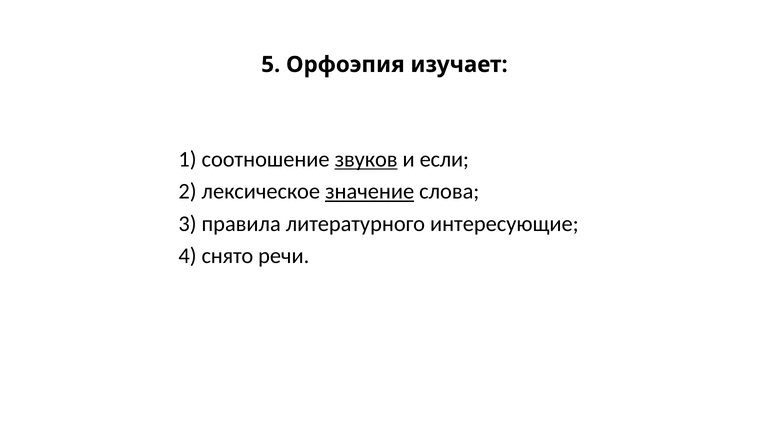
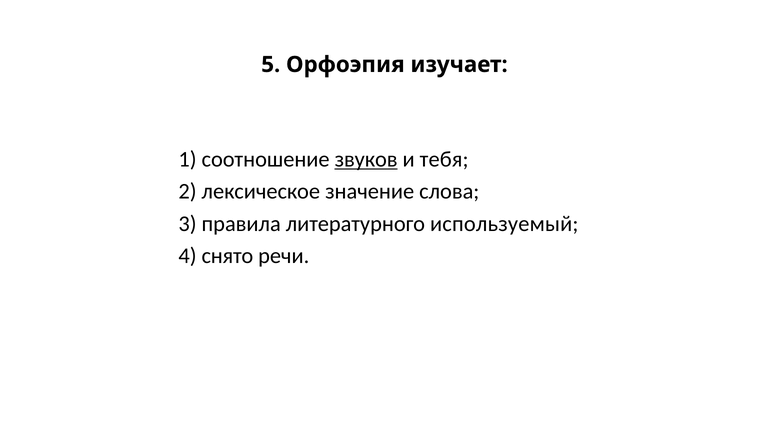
если: если -> тебя (444, 160)
значение underline: present -> none (370, 192)
интересующие: интересующие -> используемый (504, 224)
